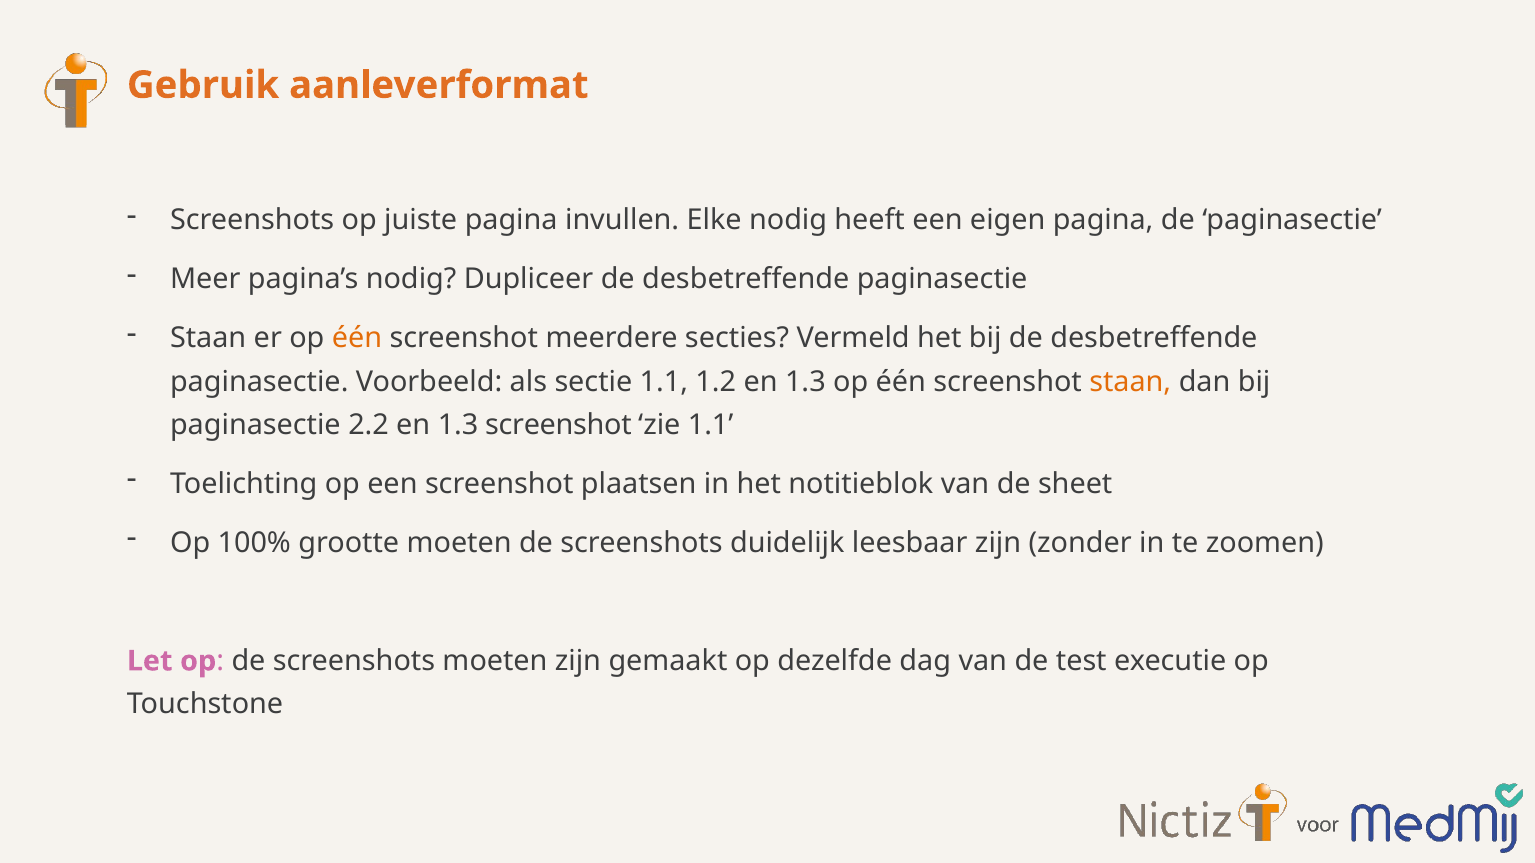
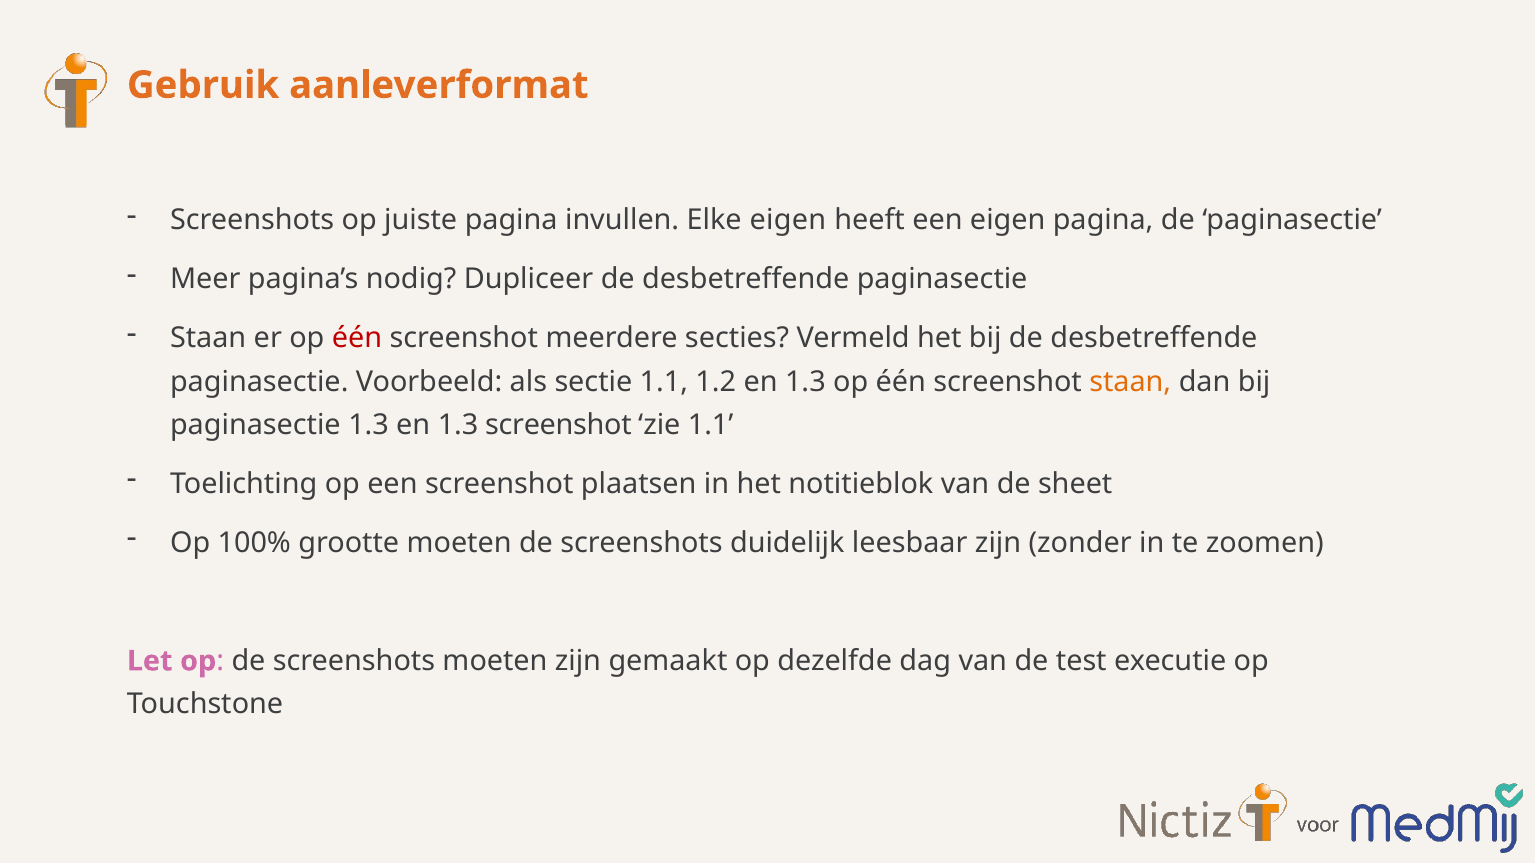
Elke nodig: nodig -> eigen (788, 220)
één colour: orange -> red (357, 339)
paginasectie 2.2: 2.2 -> 1.3 (369, 425)
